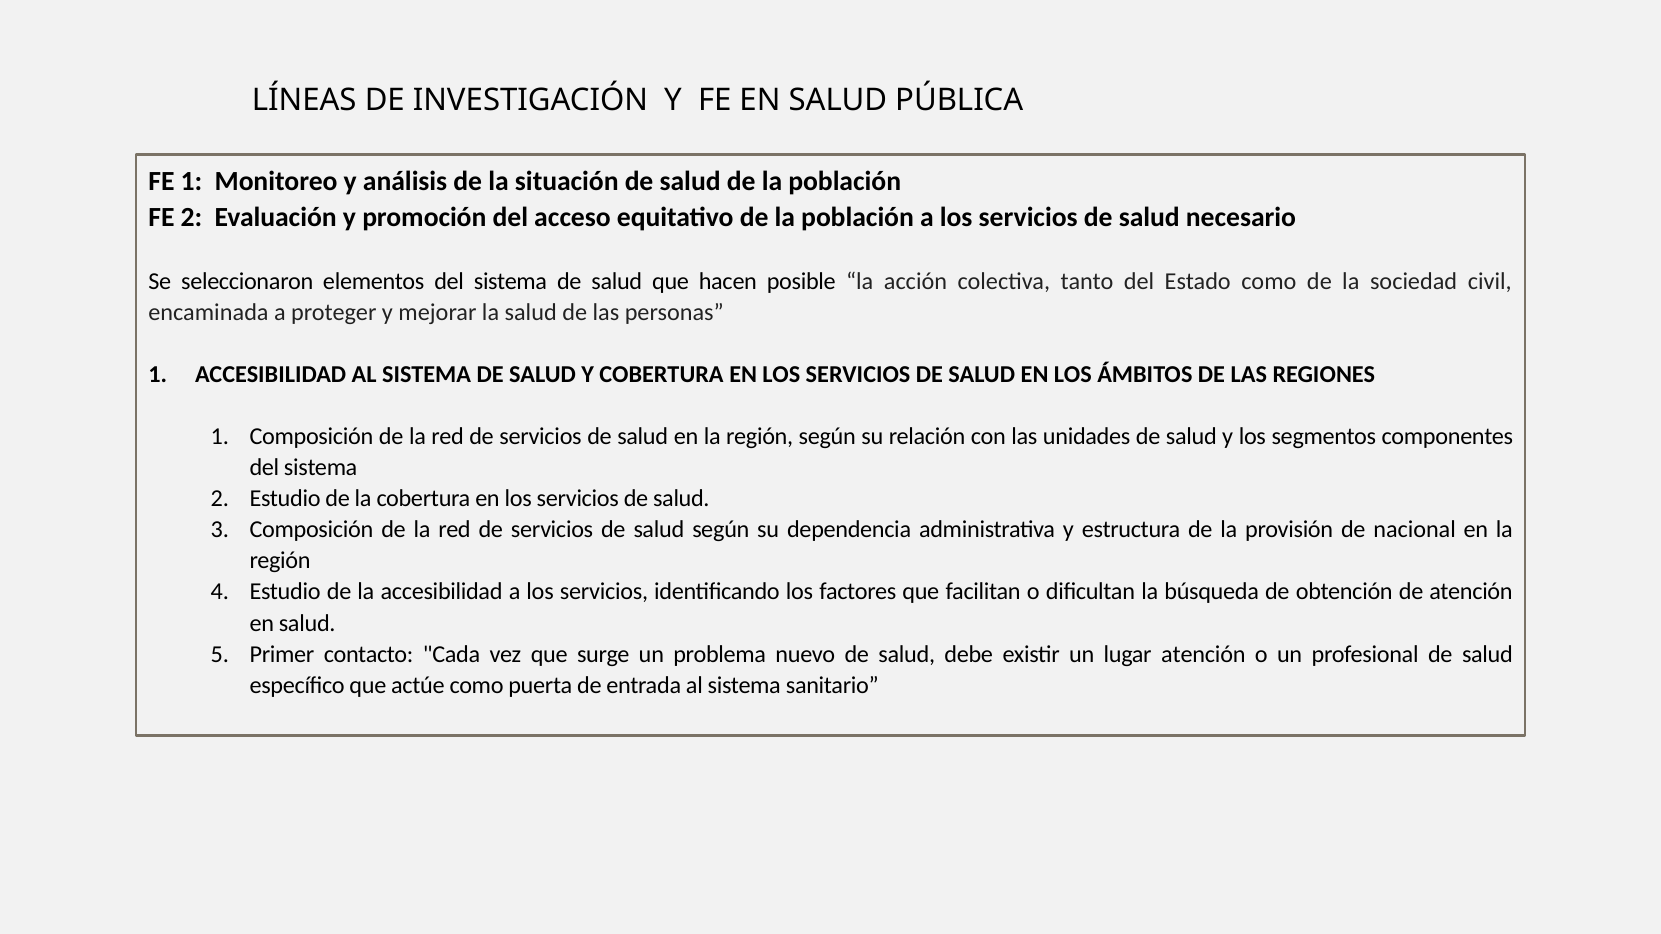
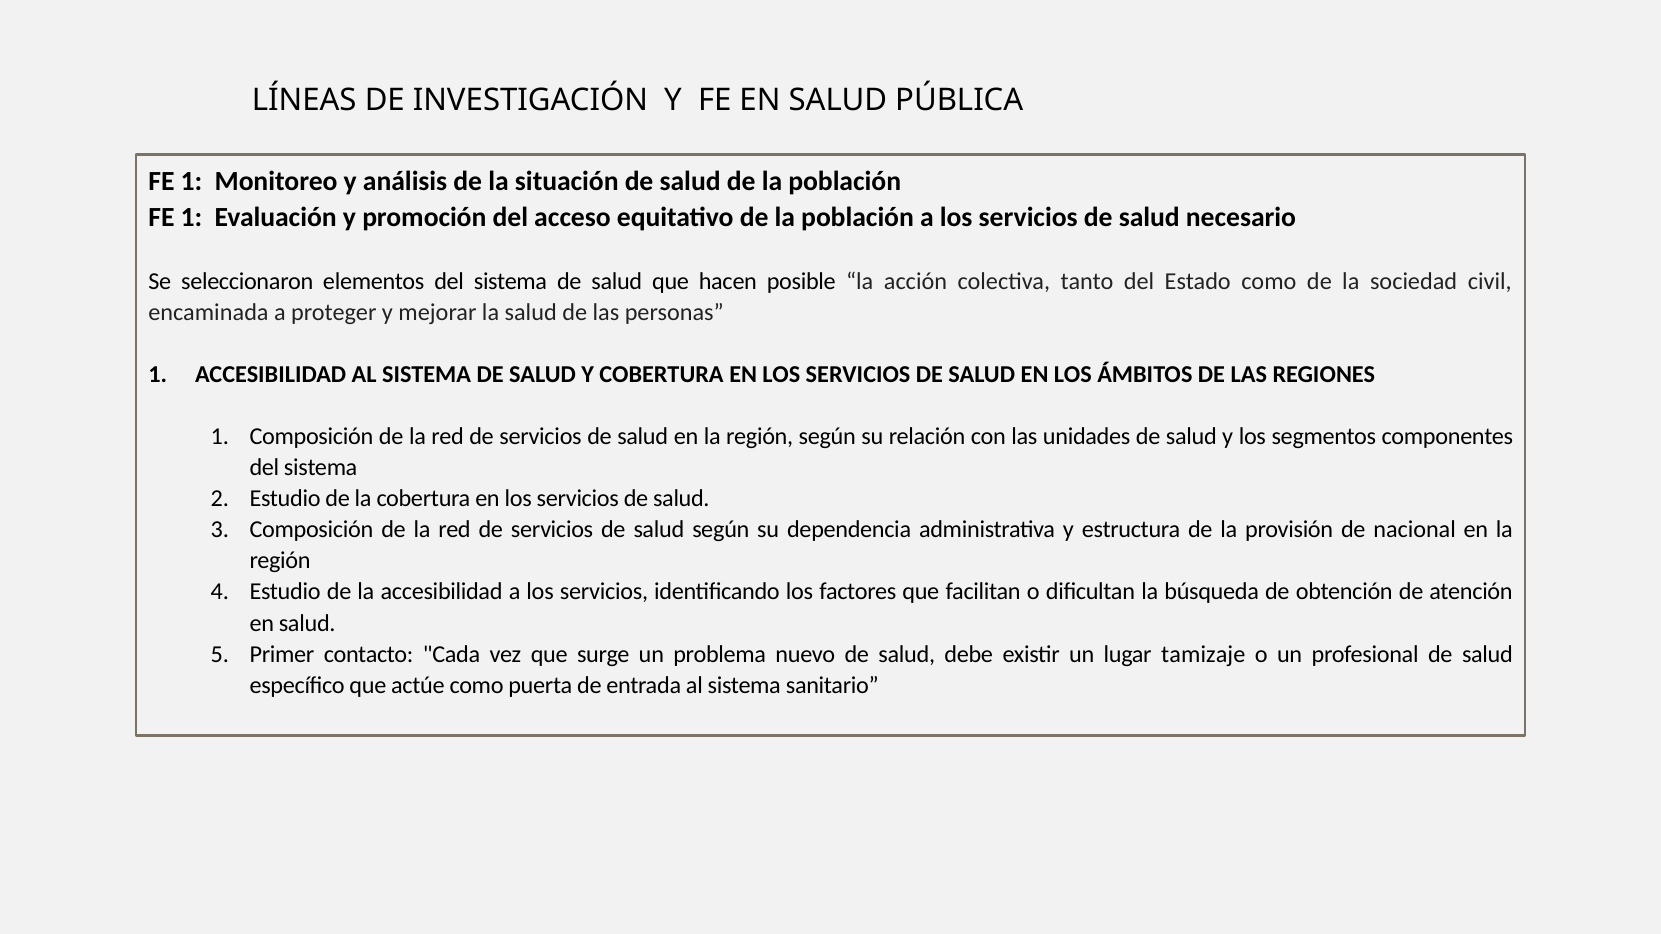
2: 2 -> 1 (191, 217)
lugar atención: atención -> tamizaje (1203, 654)
